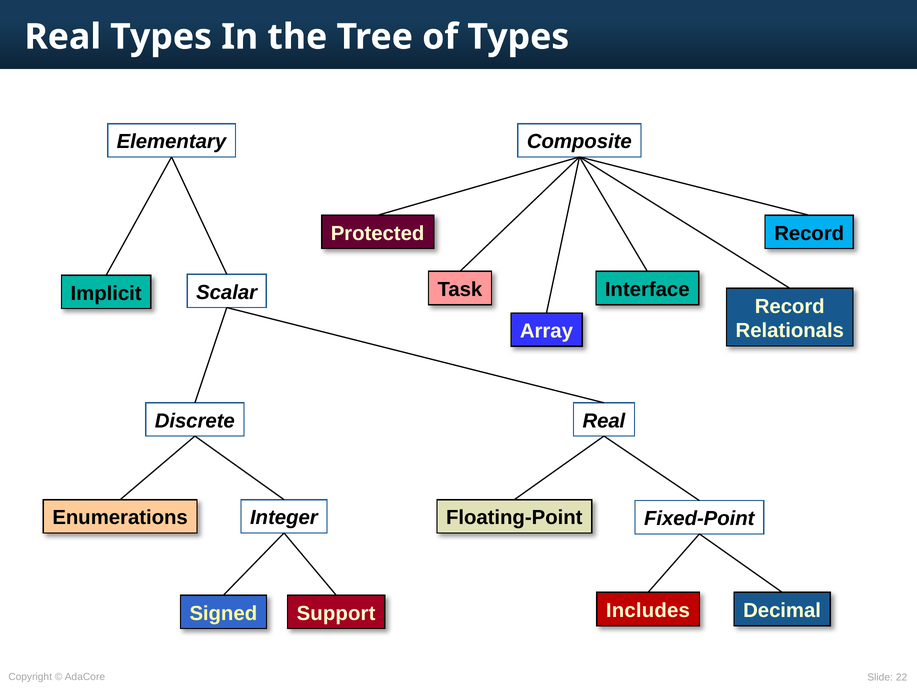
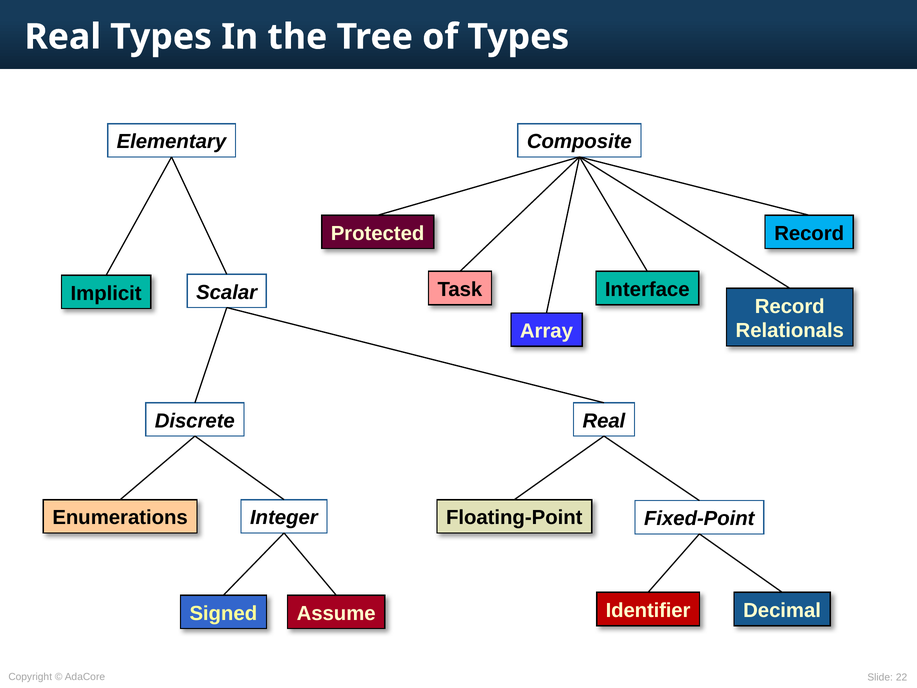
Includes: Includes -> Identifier (648, 610)
Support: Support -> Assume (336, 613)
